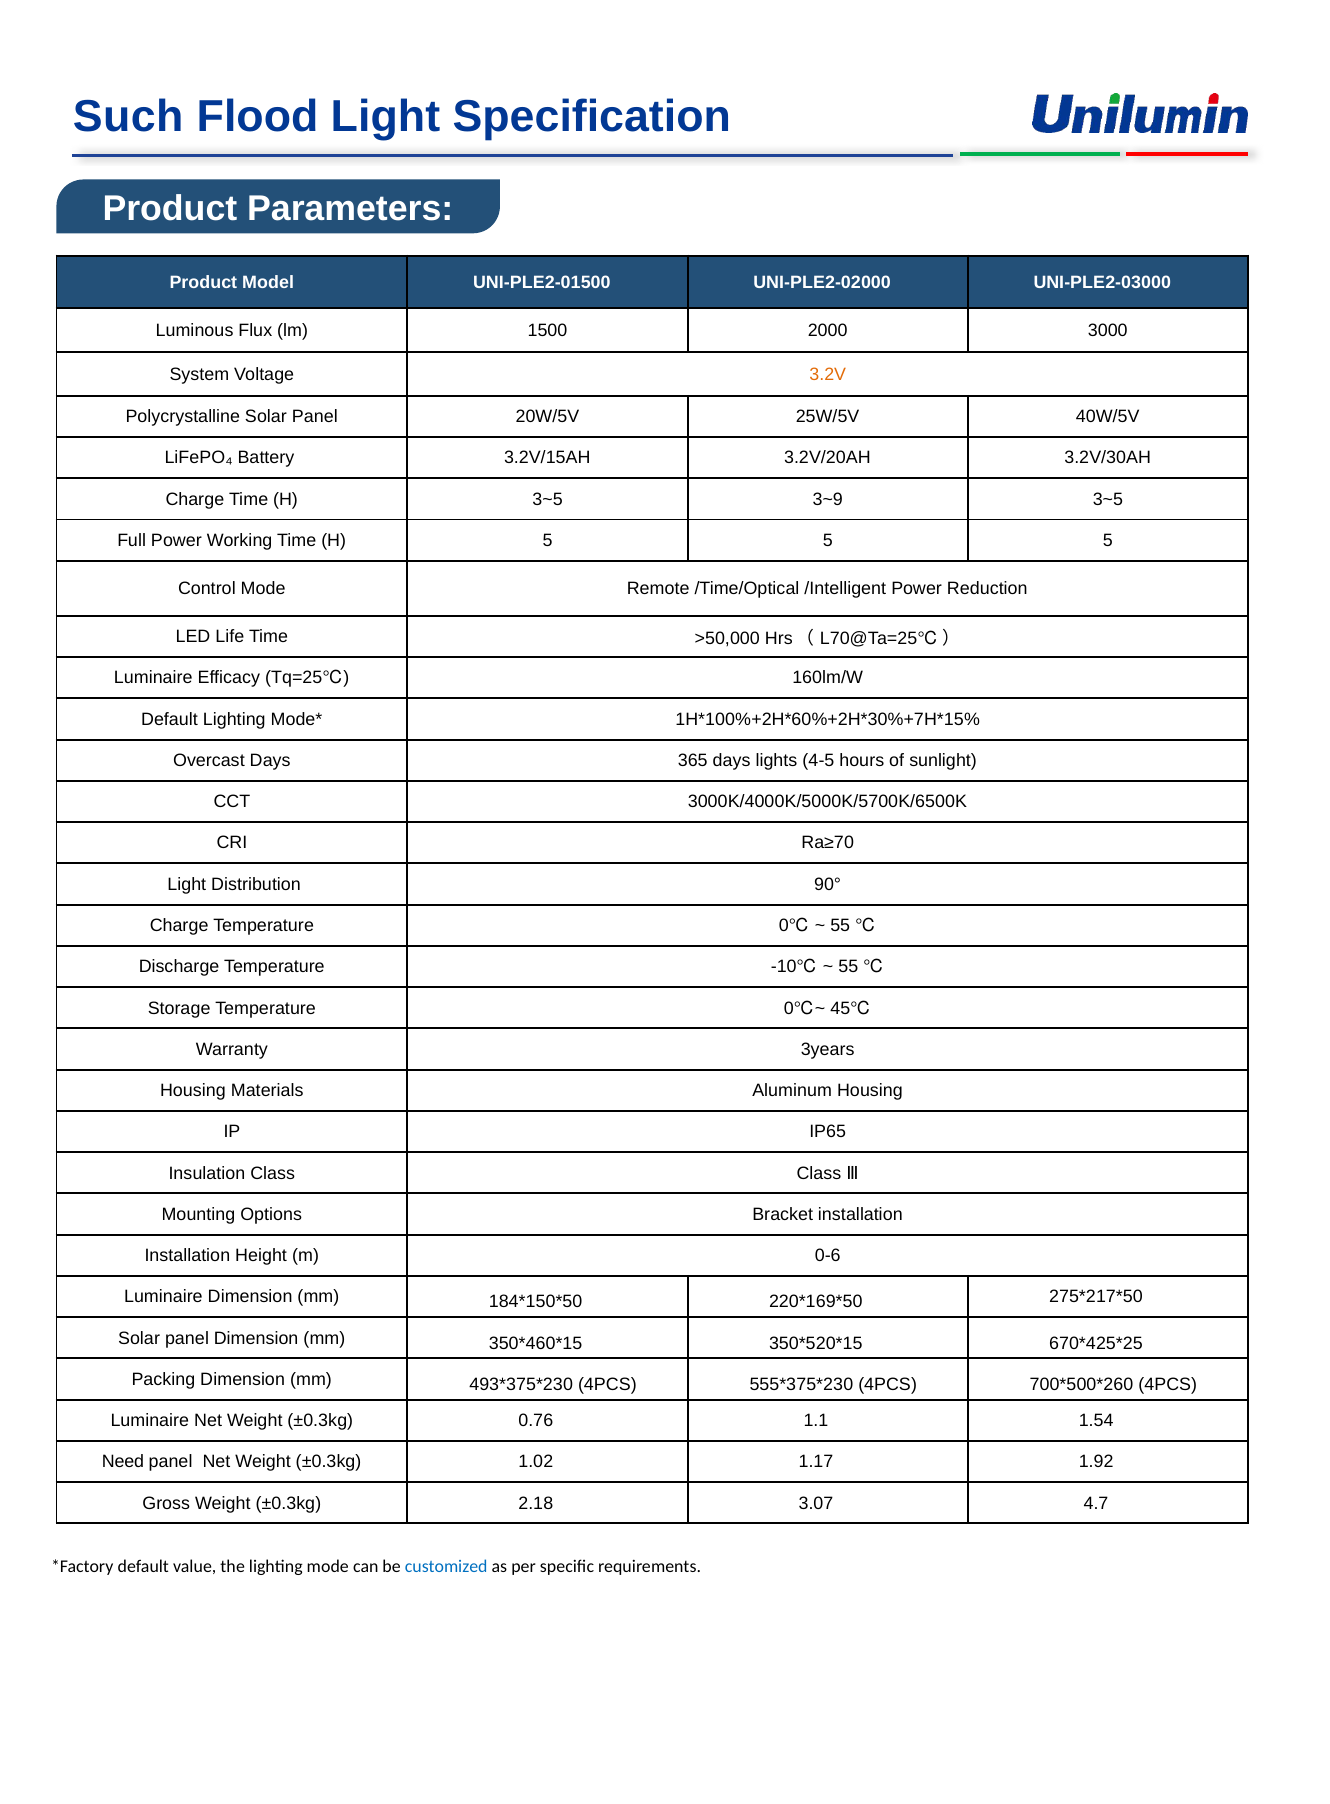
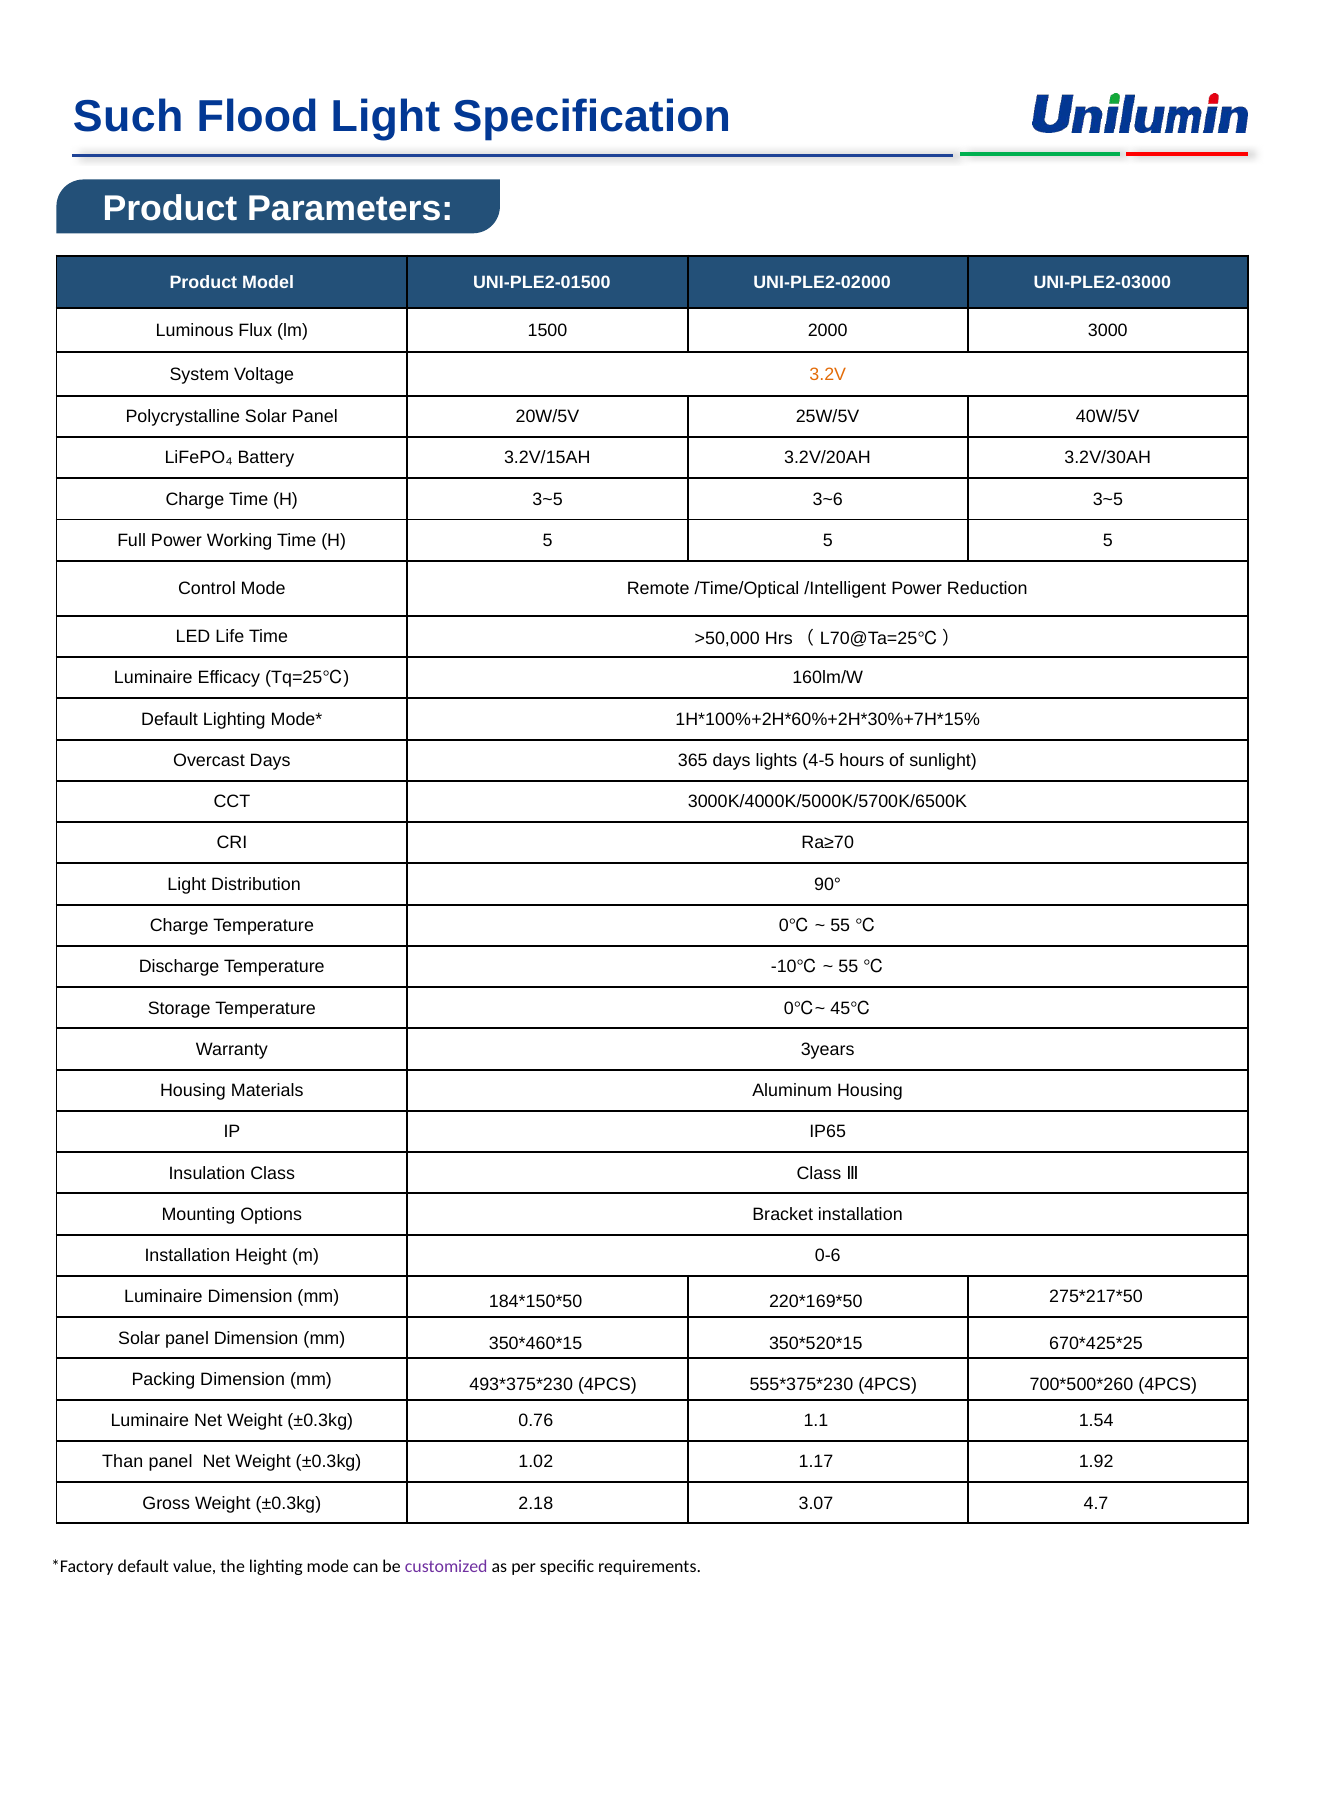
3~9: 3~9 -> 3~6 (828, 499)
Need: Need -> Than (123, 1462)
customized colour: blue -> purple (446, 1567)
